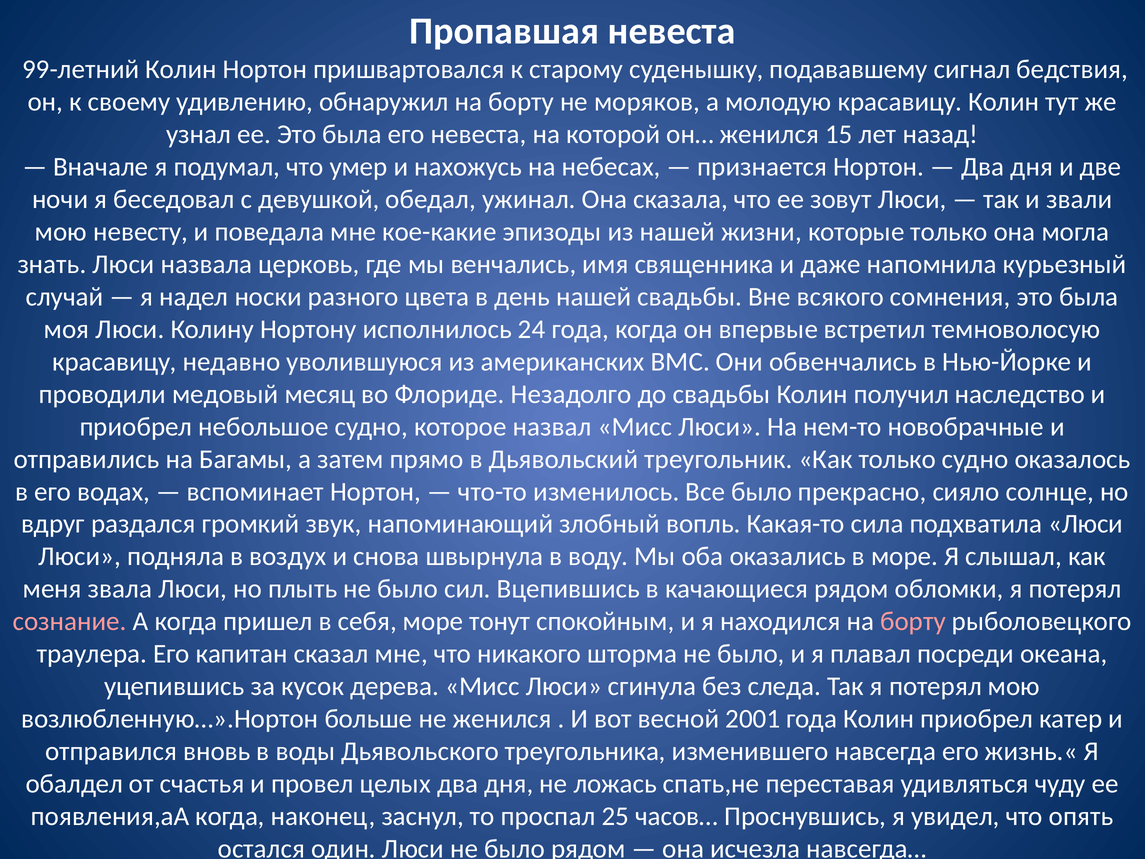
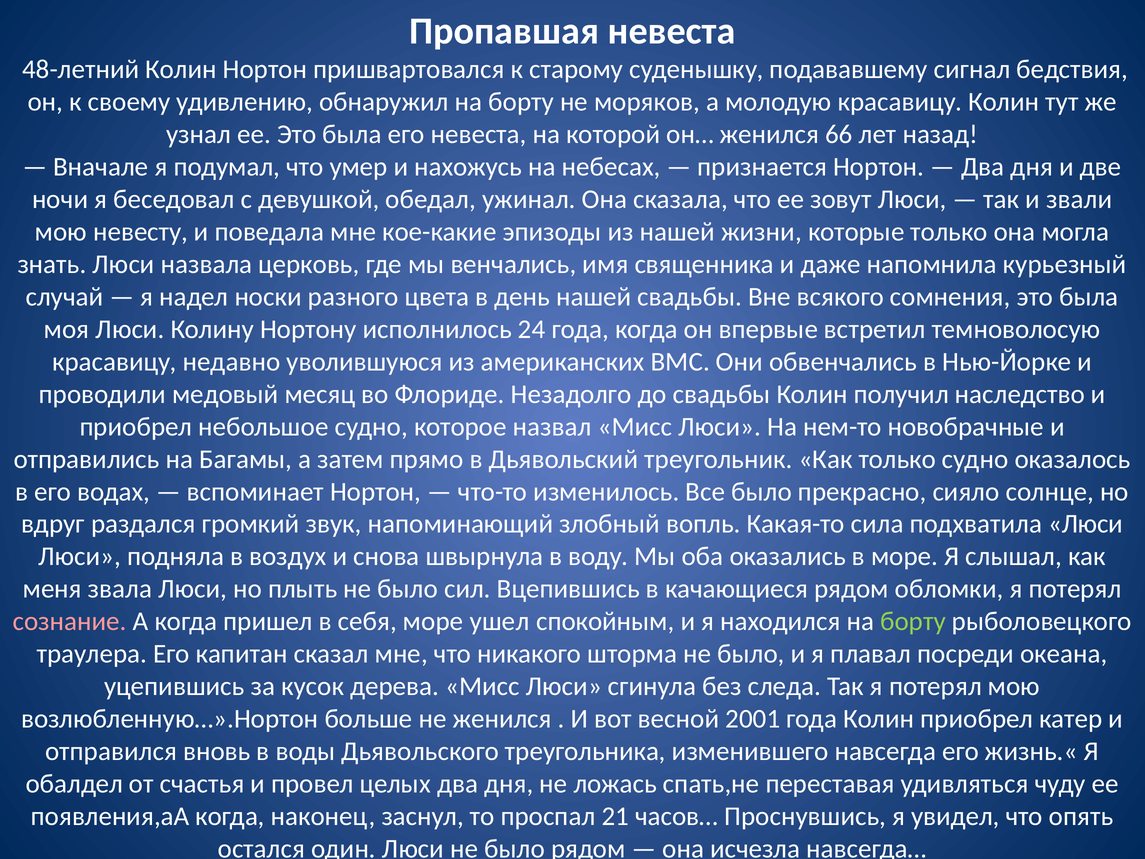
99-летний: 99-летний -> 48-летний (81, 70)
15: 15 -> 66 (839, 134)
тонут: тонут -> ушел (500, 621)
борту colour: pink -> light green (913, 621)
25: 25 -> 21 (615, 816)
